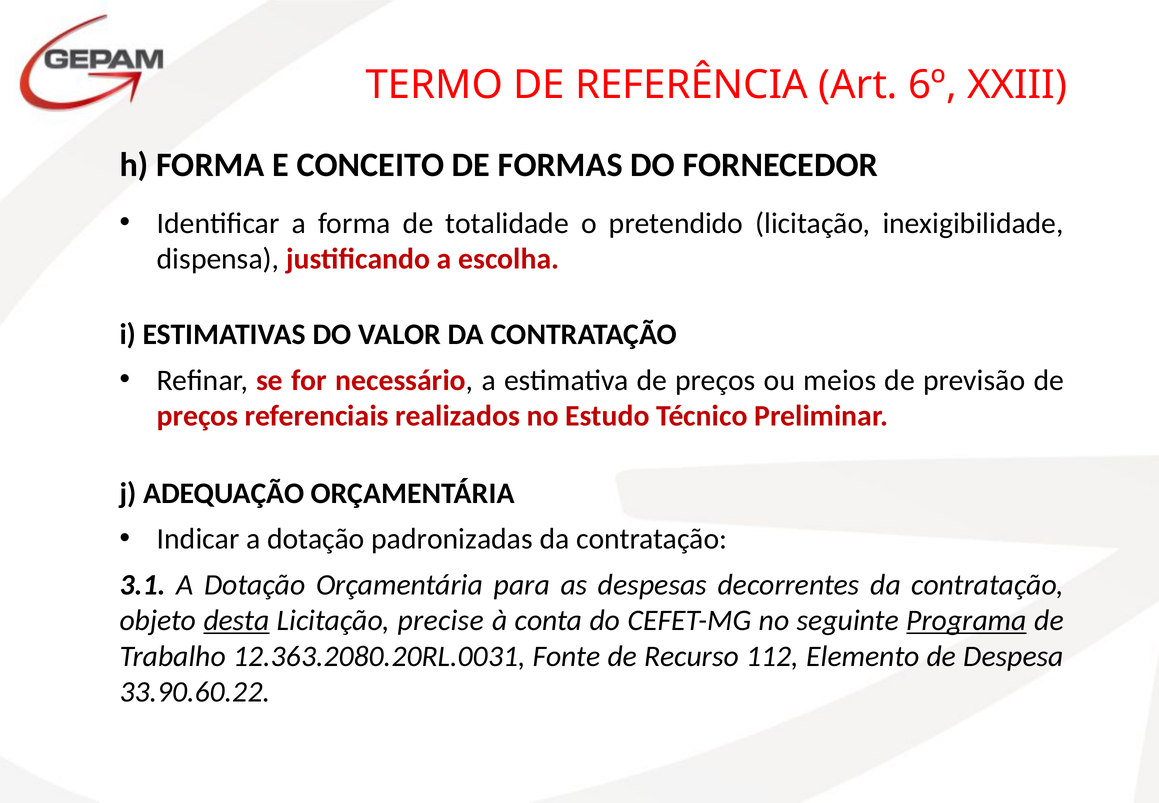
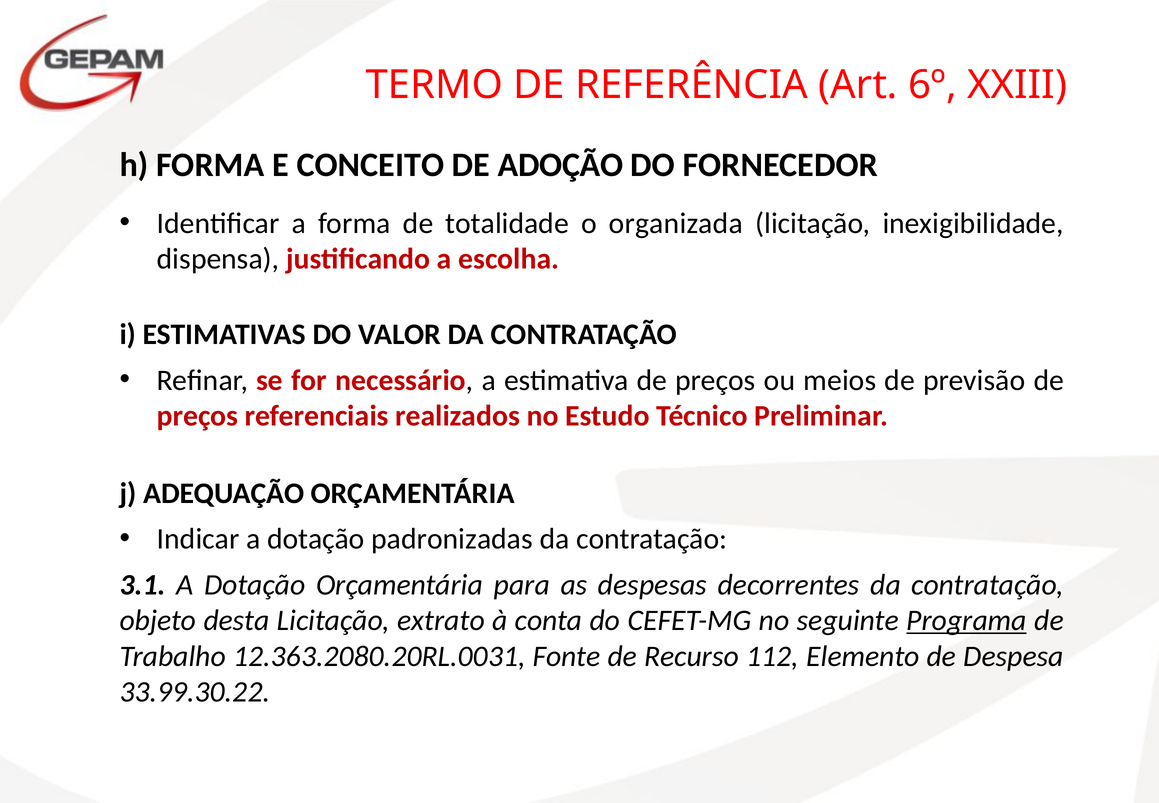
FORMAS: FORMAS -> ADOÇÃO (560, 165)
pretendido: pretendido -> organizada (676, 223)
desta underline: present -> none (236, 620)
precise: precise -> extrato (441, 620)
33.90.60.22: 33.90.60.22 -> 33.99.30.22 (195, 691)
